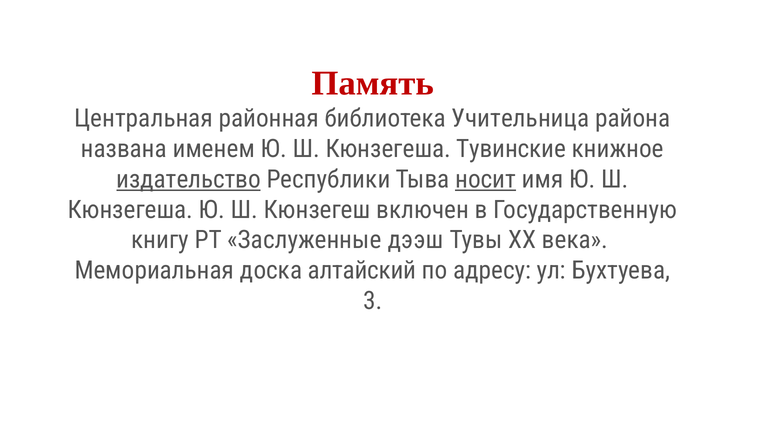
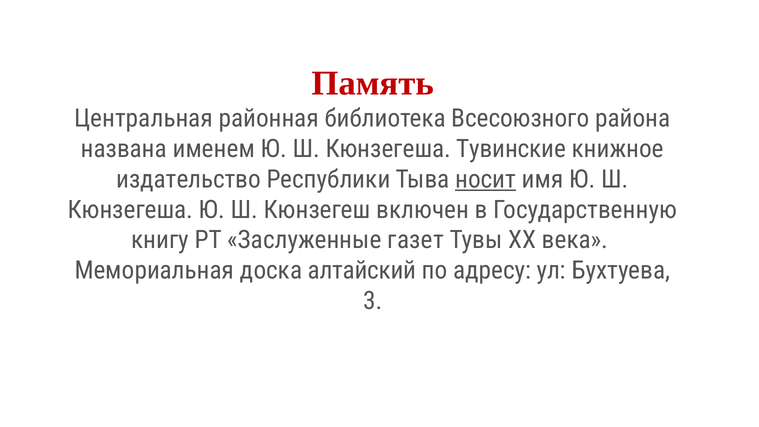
Учительница: Учительница -> Всесоюзного (520, 119)
издательство underline: present -> none (189, 179)
дээш: дээш -> газет (416, 240)
